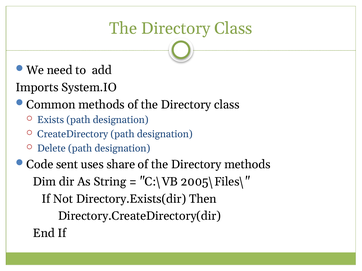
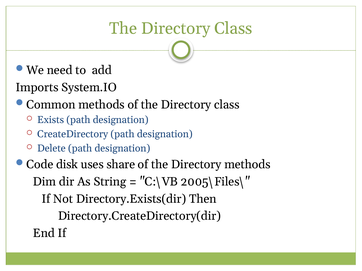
sent: sent -> disk (67, 165)
